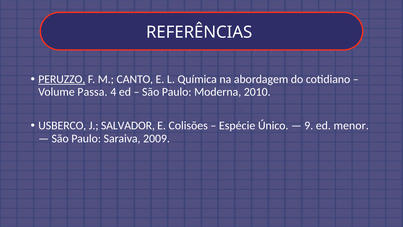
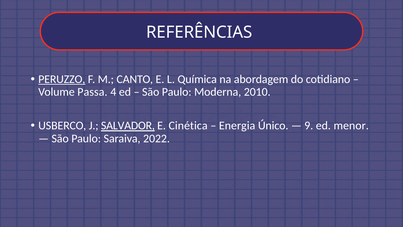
SALVADOR underline: none -> present (128, 126)
Colisões: Colisões -> Cinética (188, 126)
Espécie: Espécie -> Energia (237, 126)
2009: 2009 -> 2022 (157, 138)
